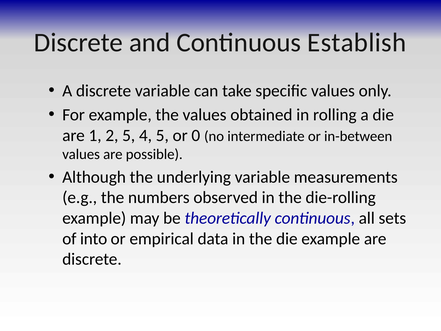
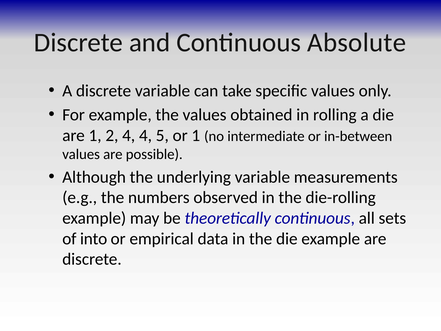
Establish: Establish -> Absolute (357, 43)
2 5: 5 -> 4 (129, 135)
or 0: 0 -> 1 (196, 135)
